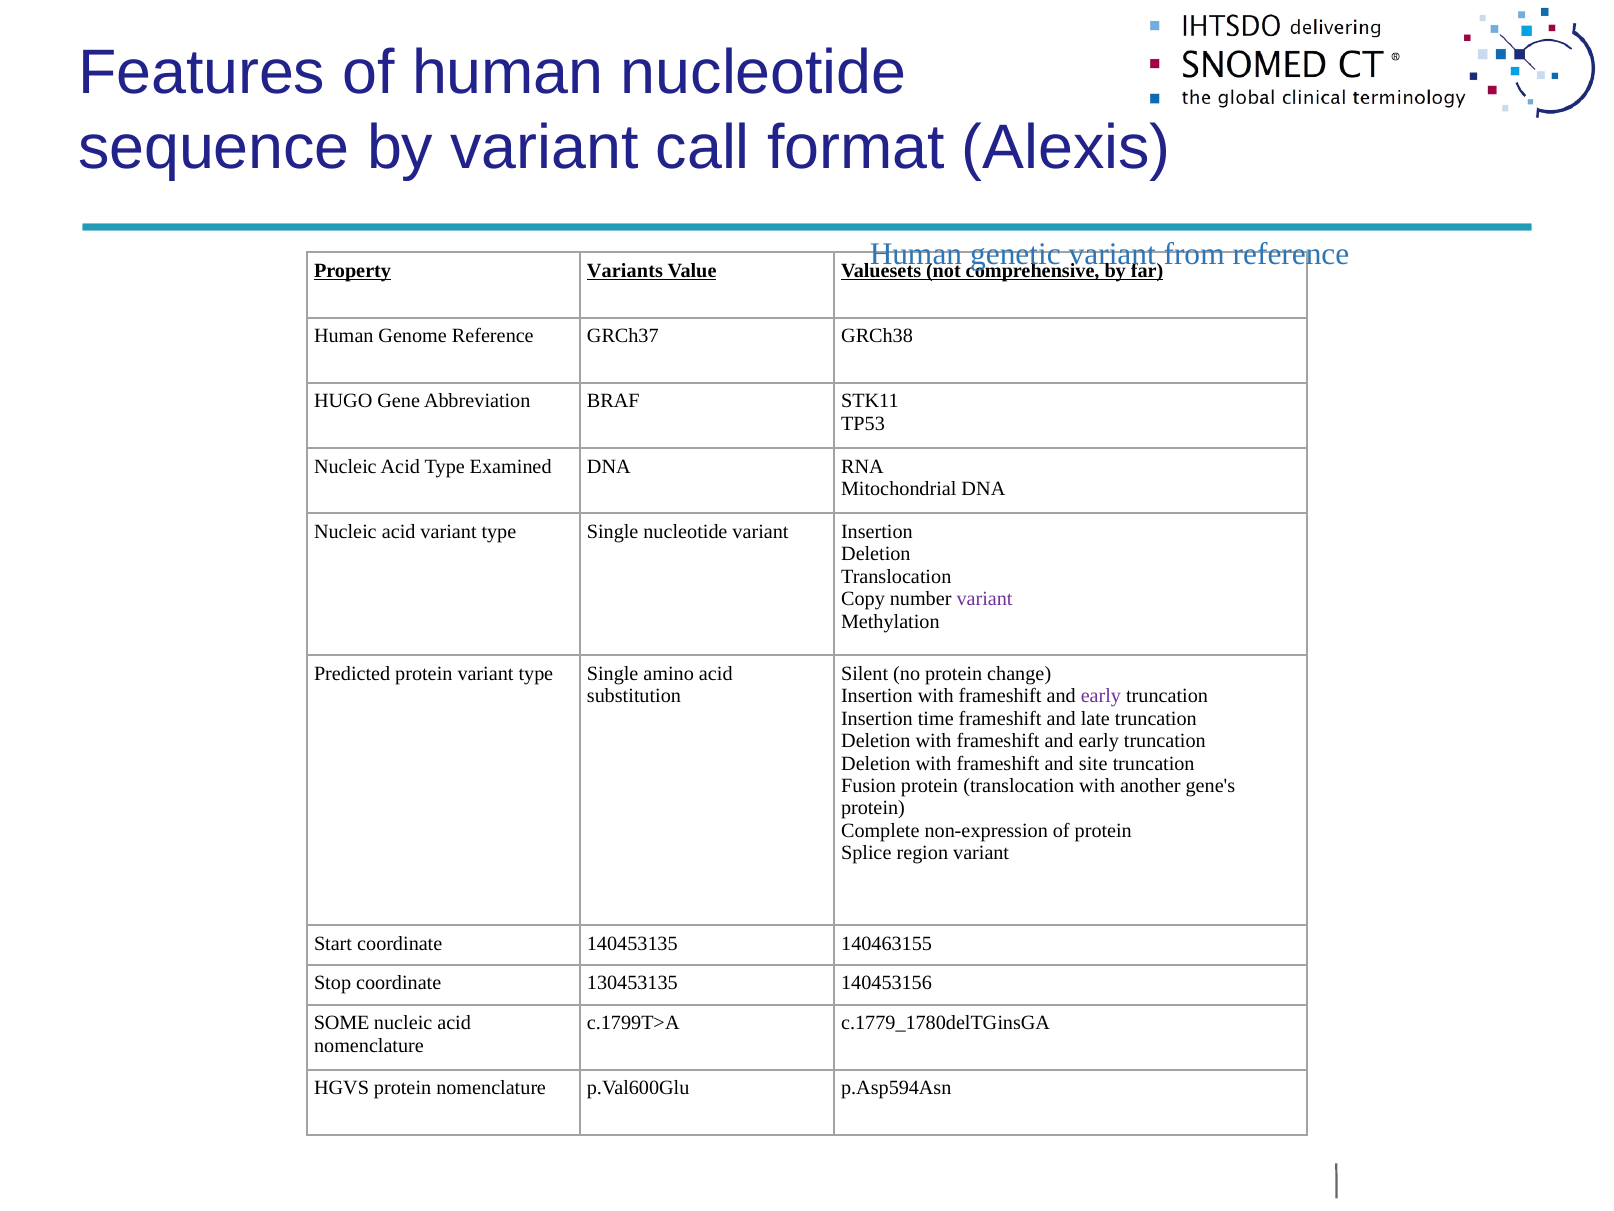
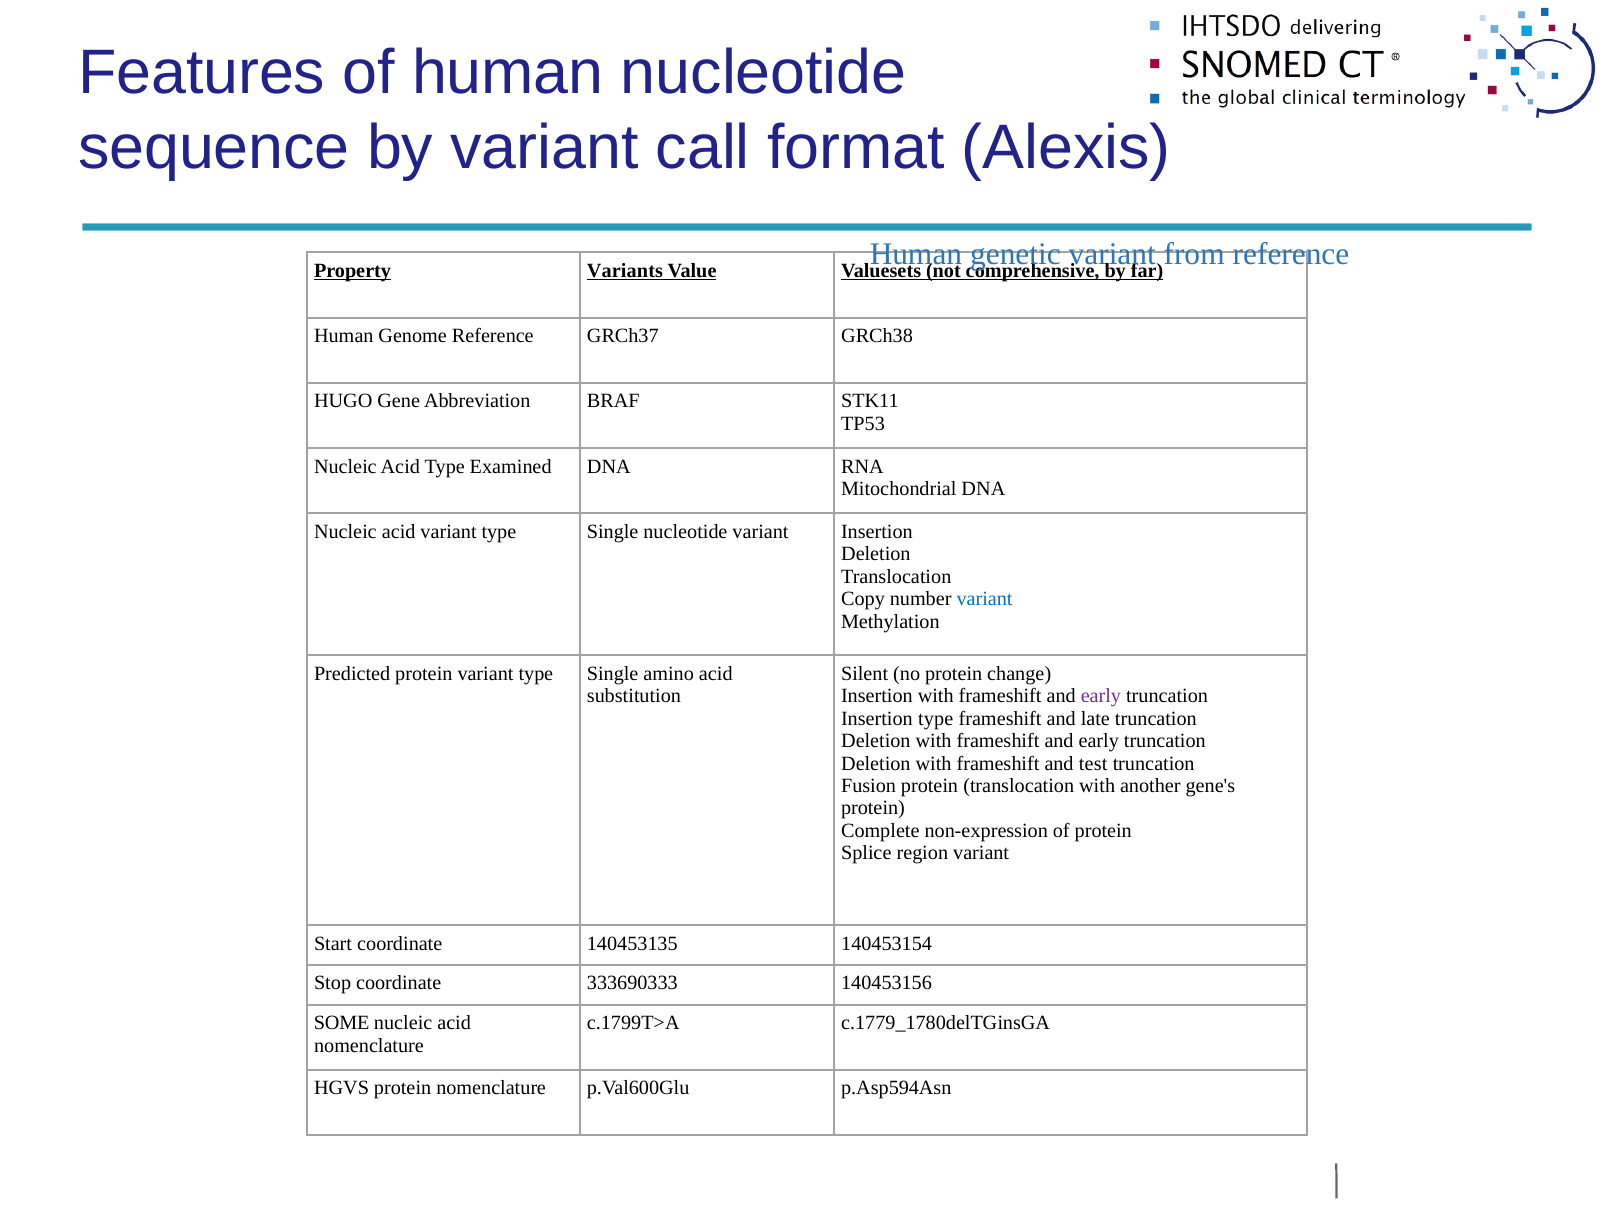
variant colour: purple -> blue (985, 599)
Insertion time: time -> type (936, 718)
site: site -> test (1093, 763)
140463155: 140463155 -> 140453154 (887, 943)
130453135: 130453135 -> 333690333 (632, 983)
